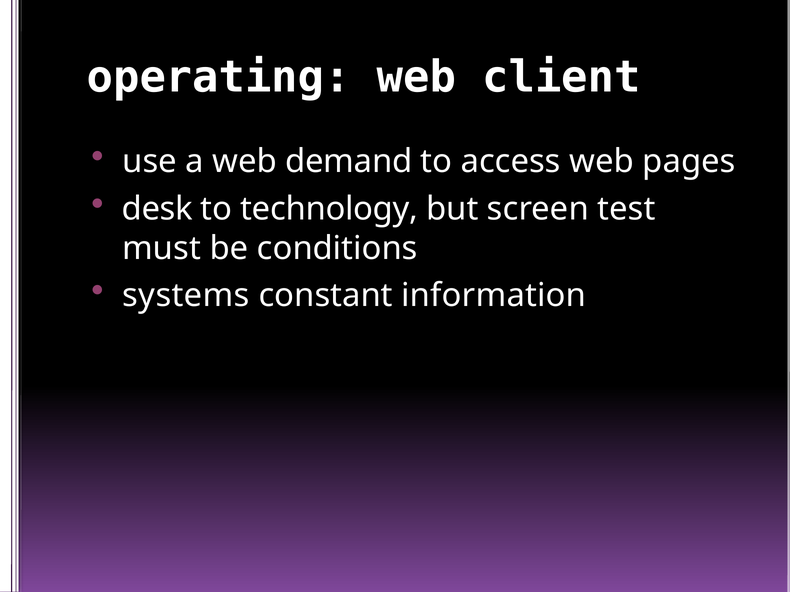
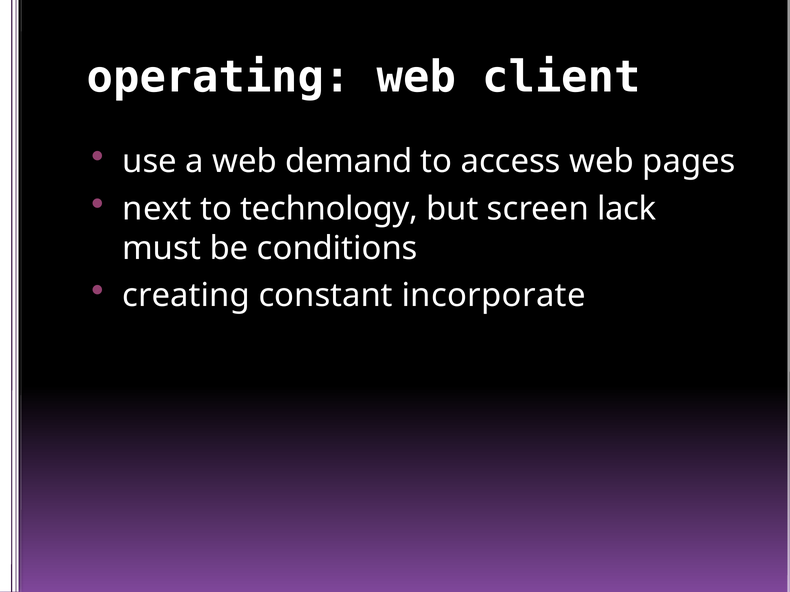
desk: desk -> next (157, 209)
test: test -> lack (627, 209)
systems: systems -> creating (186, 296)
information: information -> incorporate (494, 296)
